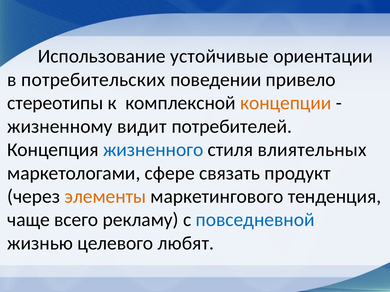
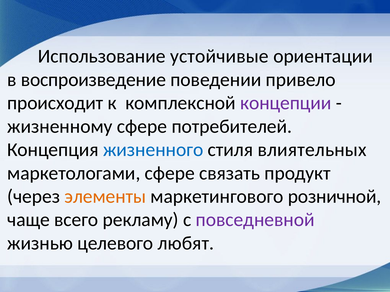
потребительских: потребительских -> воспроизведение (93, 80)
стереотипы: стереотипы -> происходит (55, 103)
концепции colour: orange -> purple (286, 103)
жизненному видит: видит -> сфере (142, 127)
тенденция: тенденция -> розничной (335, 197)
повседневной colour: blue -> purple (255, 220)
